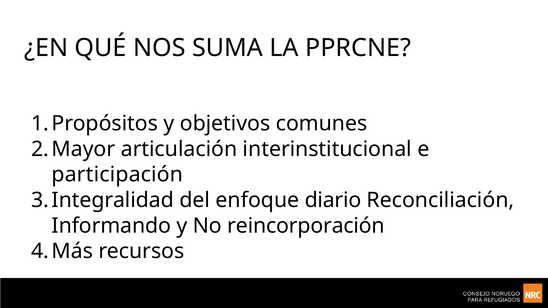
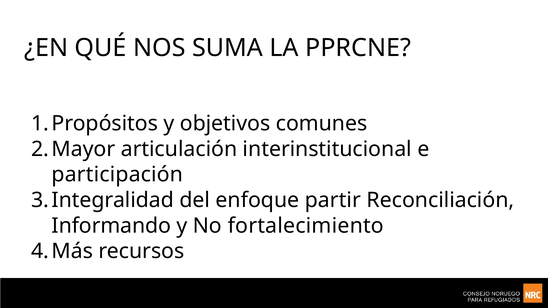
diario: diario -> partir (333, 200)
reincorporación: reincorporación -> fortalecimiento (306, 226)
